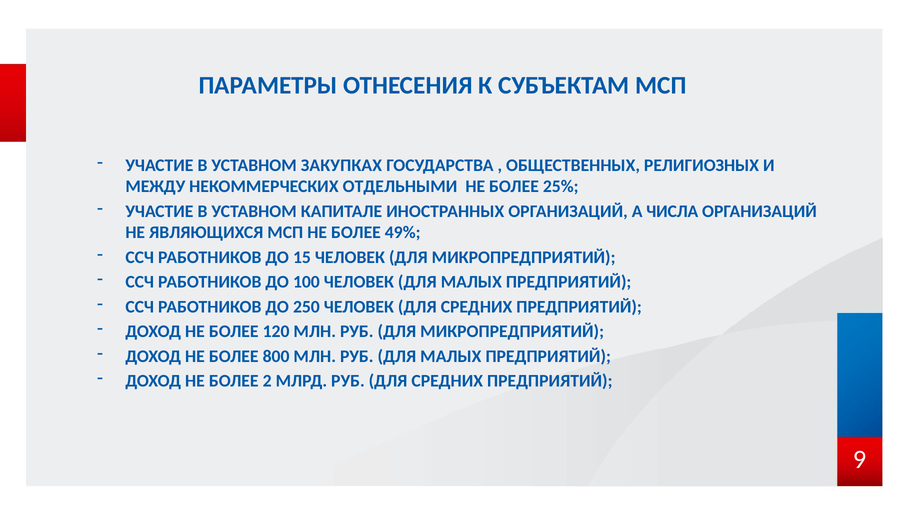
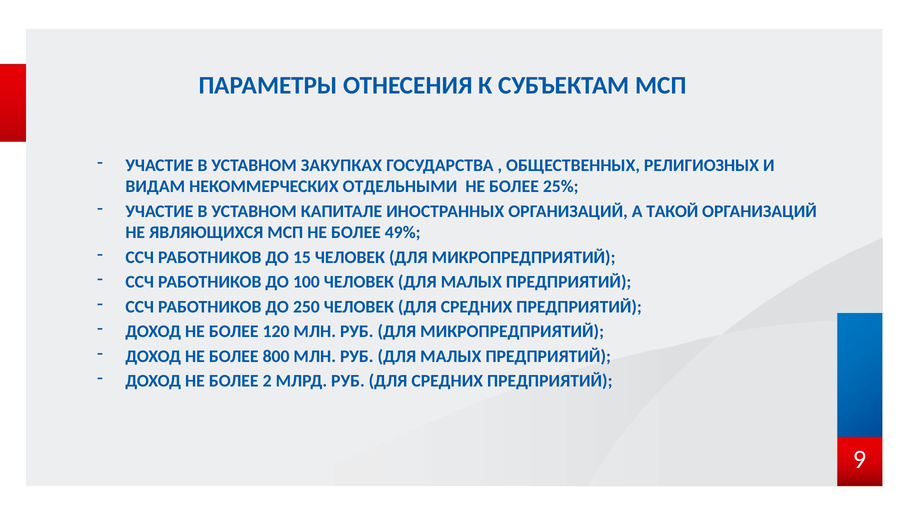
МЕЖДУ: МЕЖДУ -> ВИДАМ (155, 186)
ЧИСЛА: ЧИСЛА -> ТАКОЙ (672, 211)
